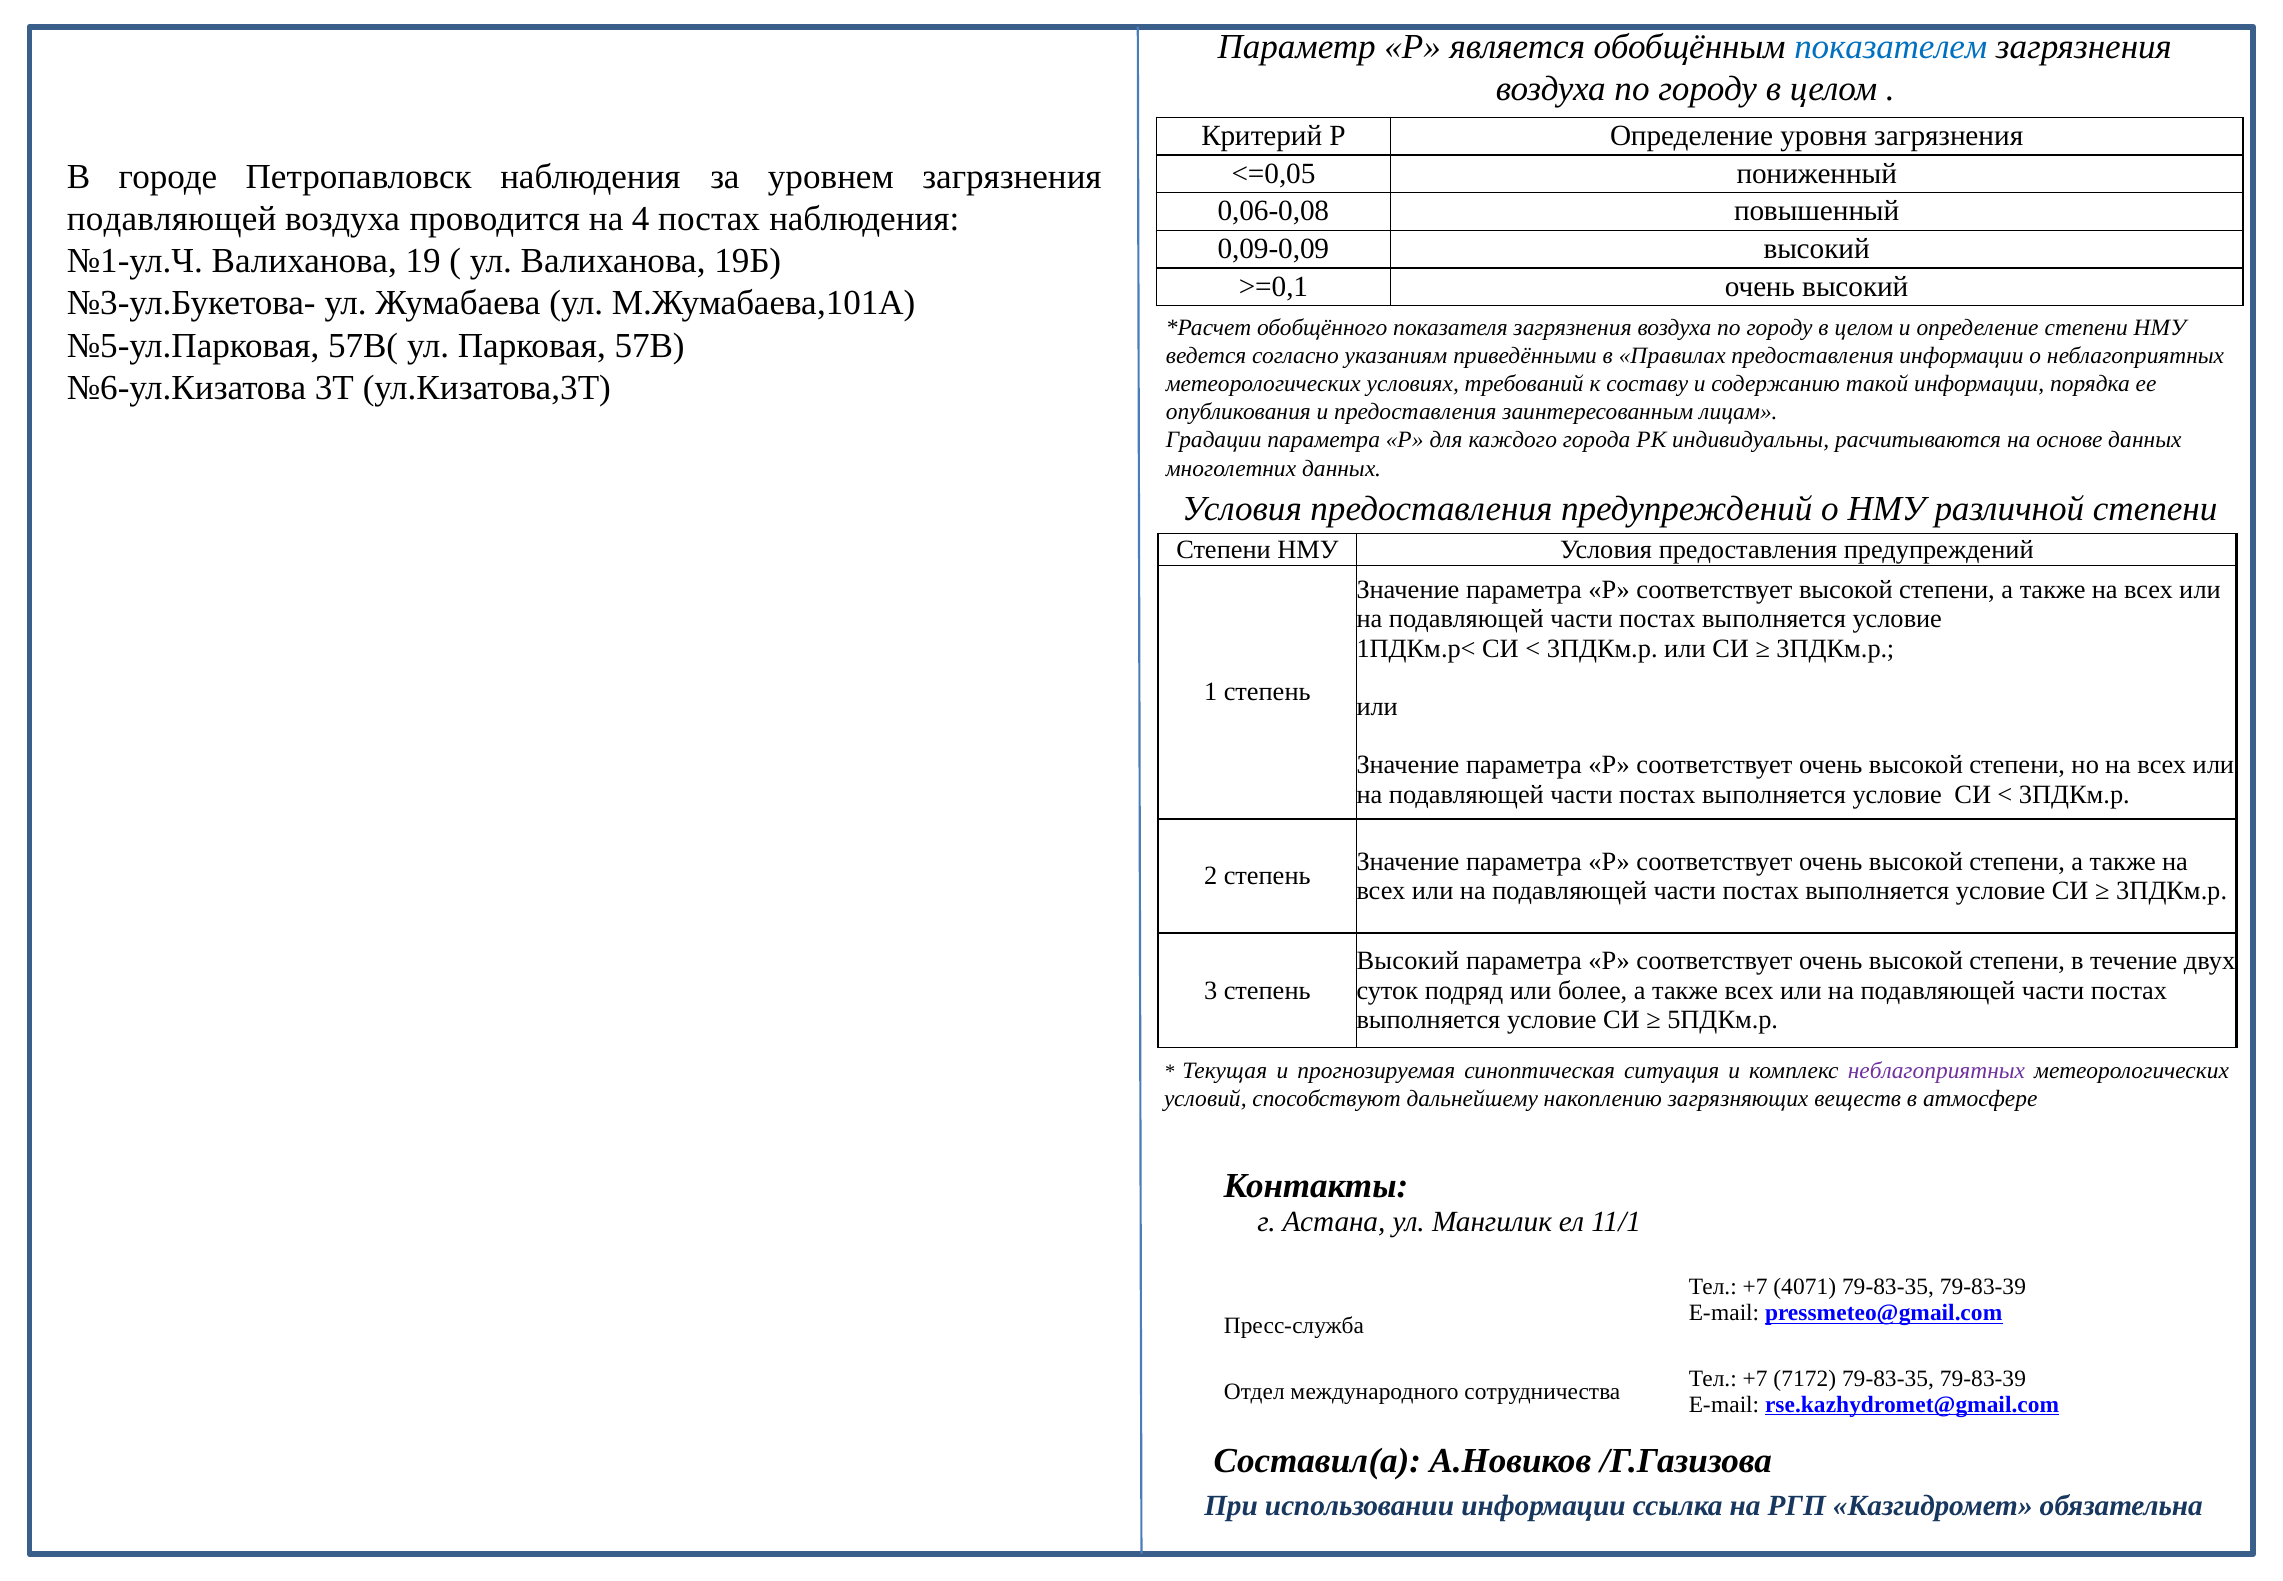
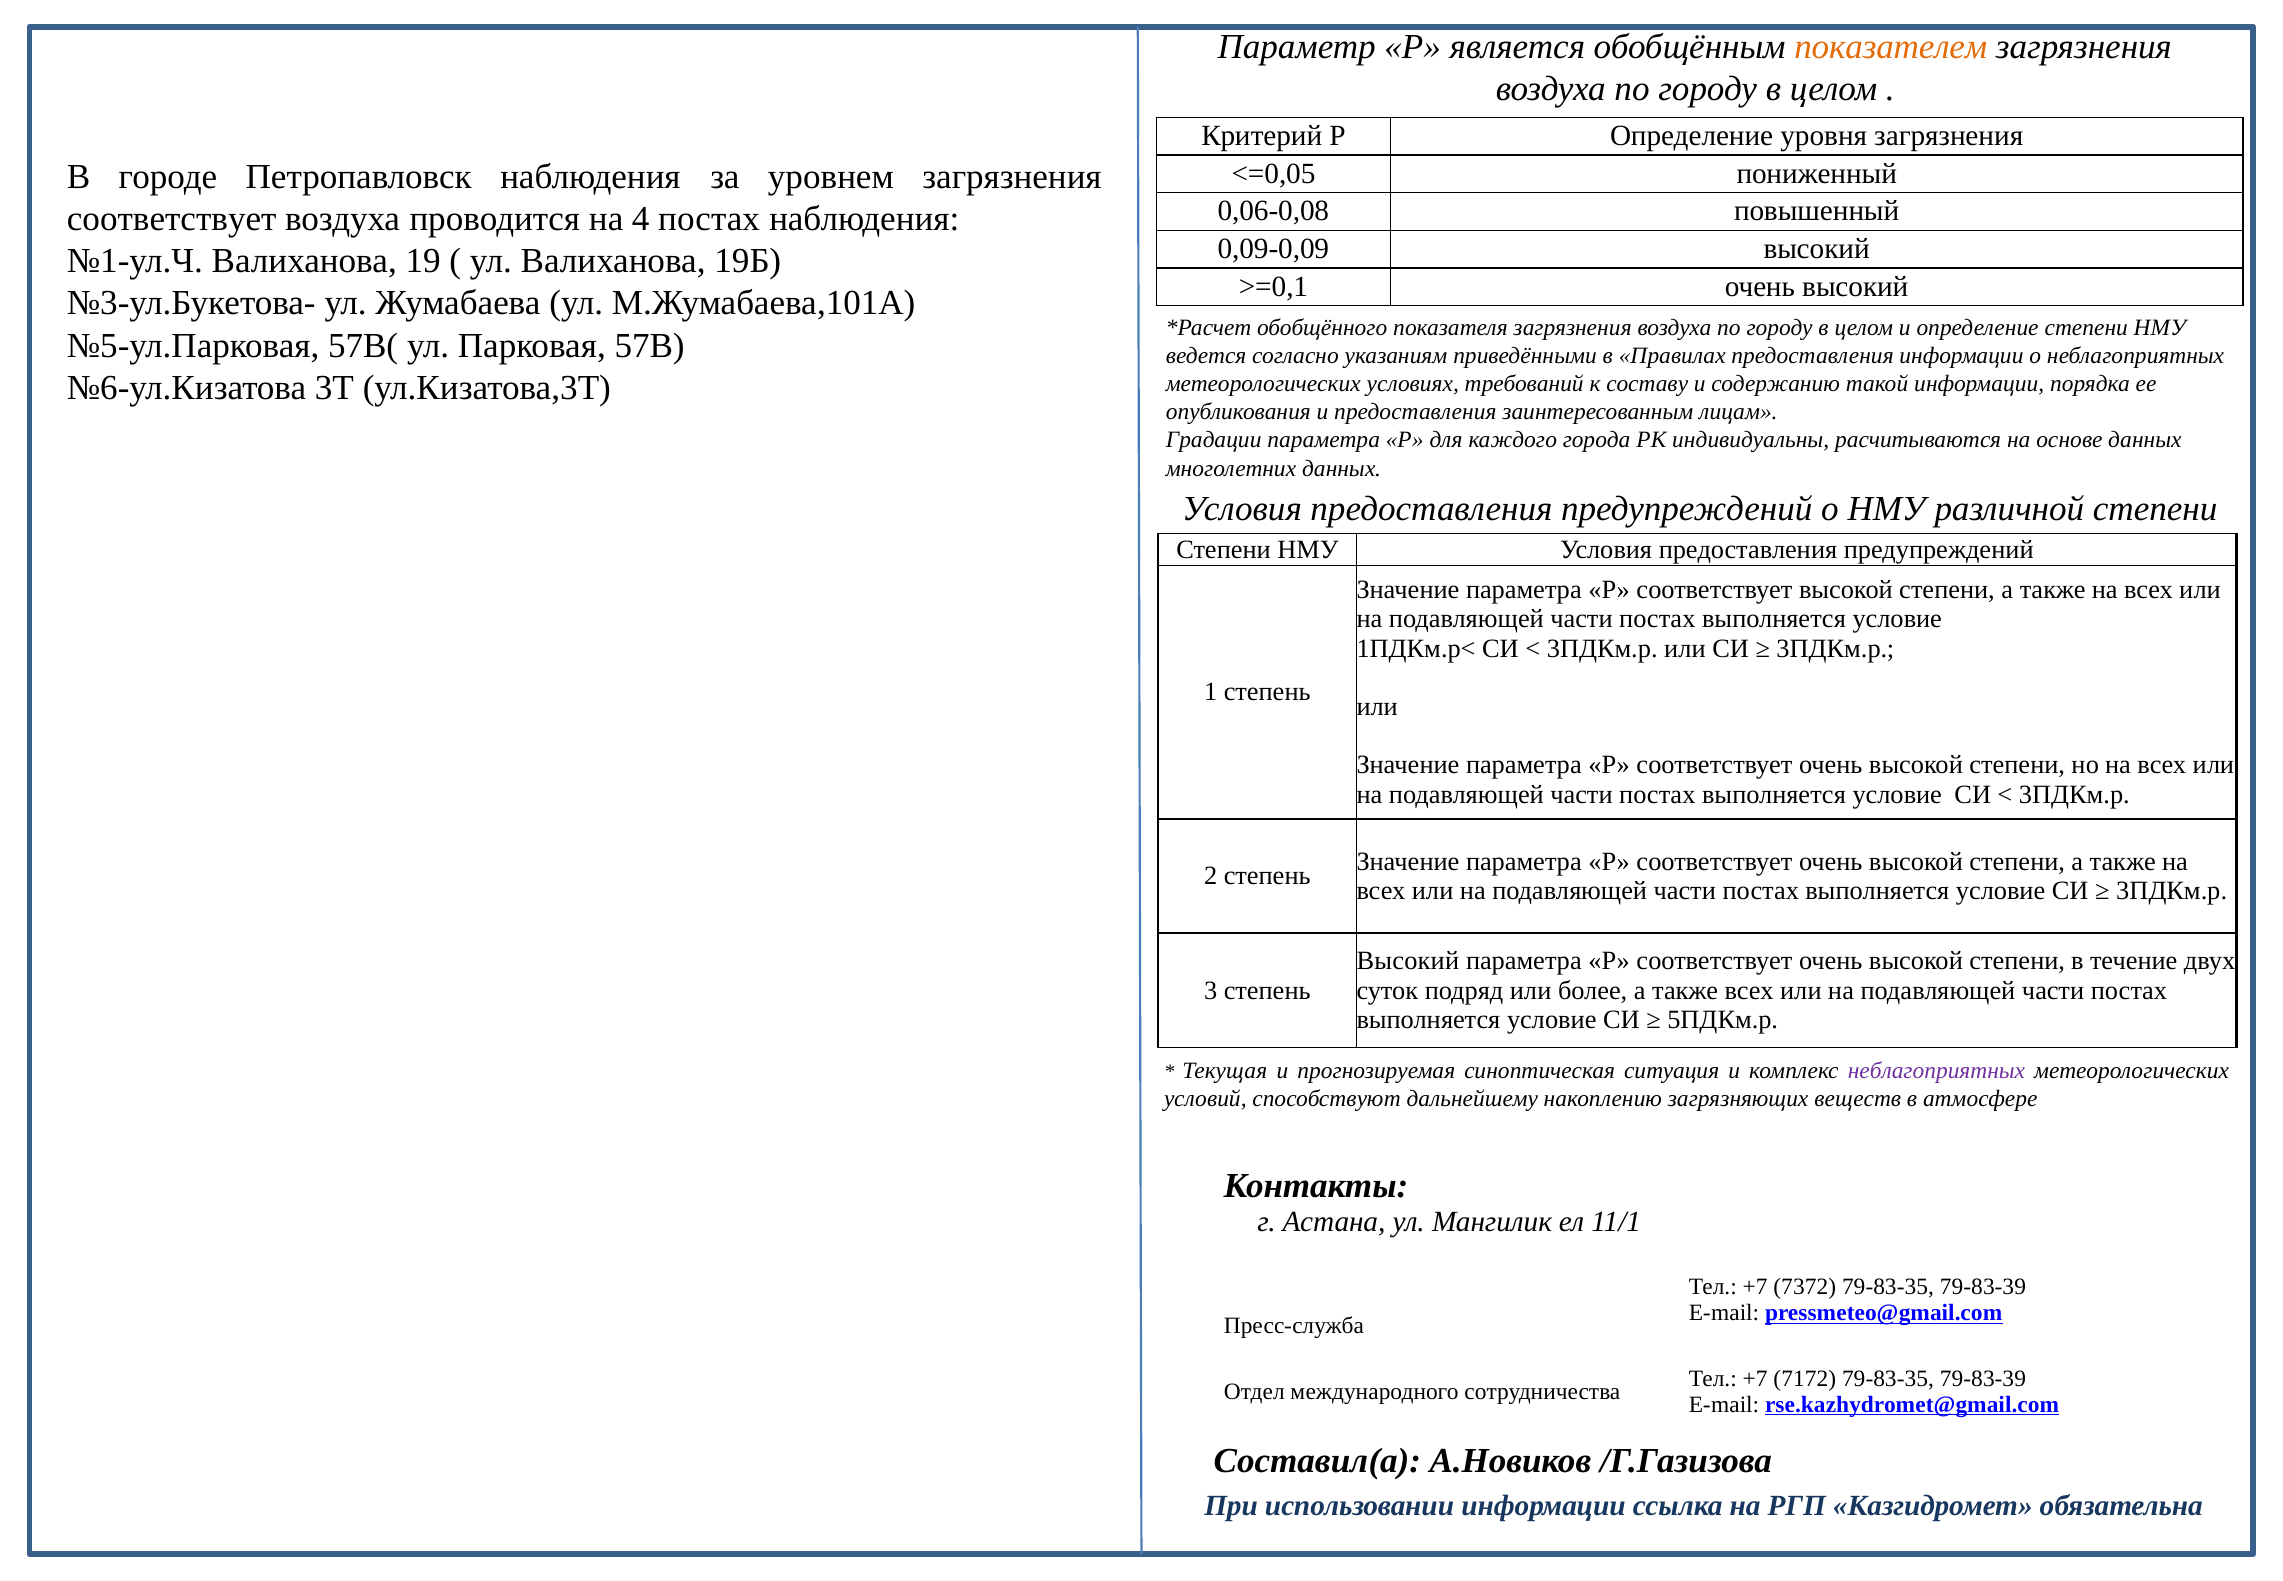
показателем colour: blue -> orange (1891, 47)
подавляющей: подавляющей -> соответствует (172, 219)
4071: 4071 -> 7372 (1805, 1287)
